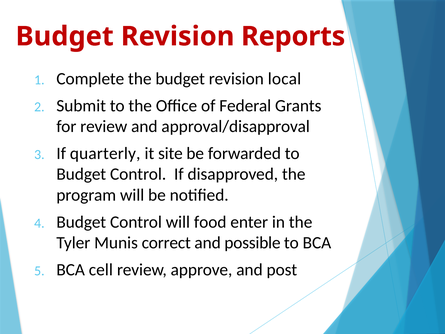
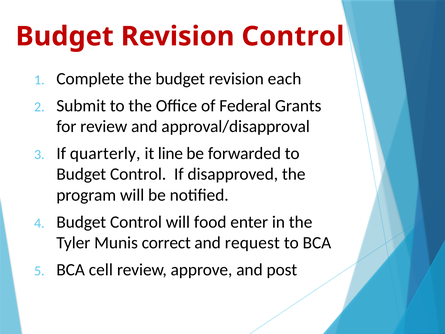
Revision Reports: Reports -> Control (293, 36)
local: local -> each (285, 79)
site: site -> line (170, 153)
possible: possible -> request (252, 243)
